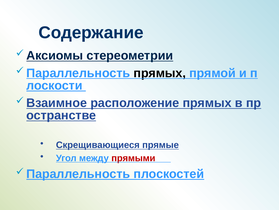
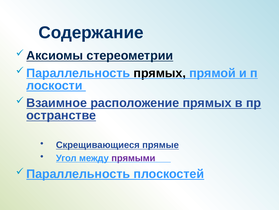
прямыми colour: red -> purple (133, 158)
